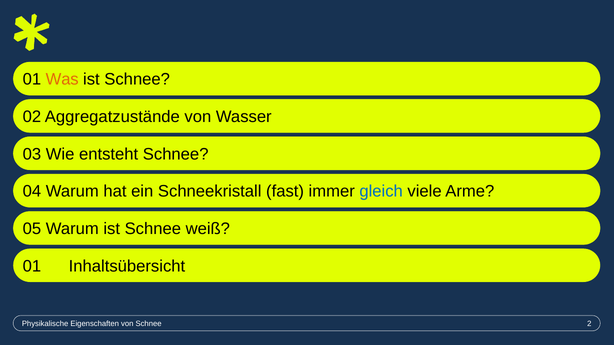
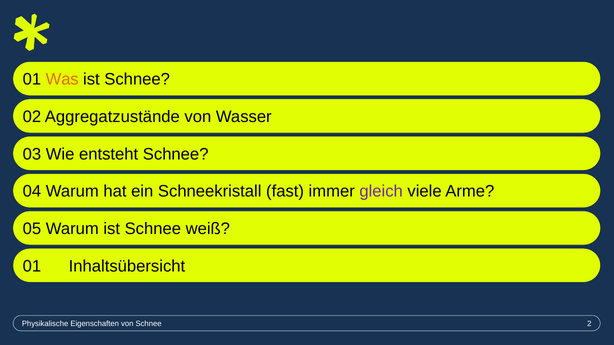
gleich colour: blue -> purple (381, 192)
